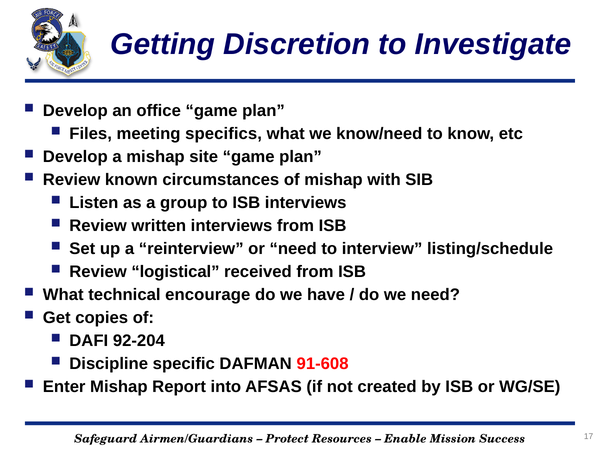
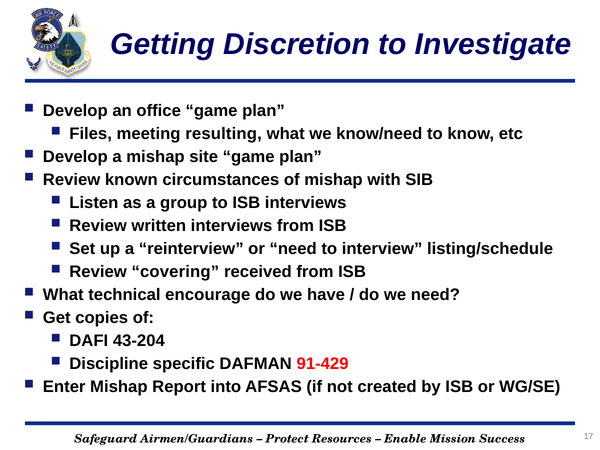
specifics: specifics -> resulting (224, 134)
logistical: logistical -> covering (175, 272)
92-204: 92-204 -> 43-204 (139, 341)
91-608: 91-608 -> 91-429 (323, 364)
